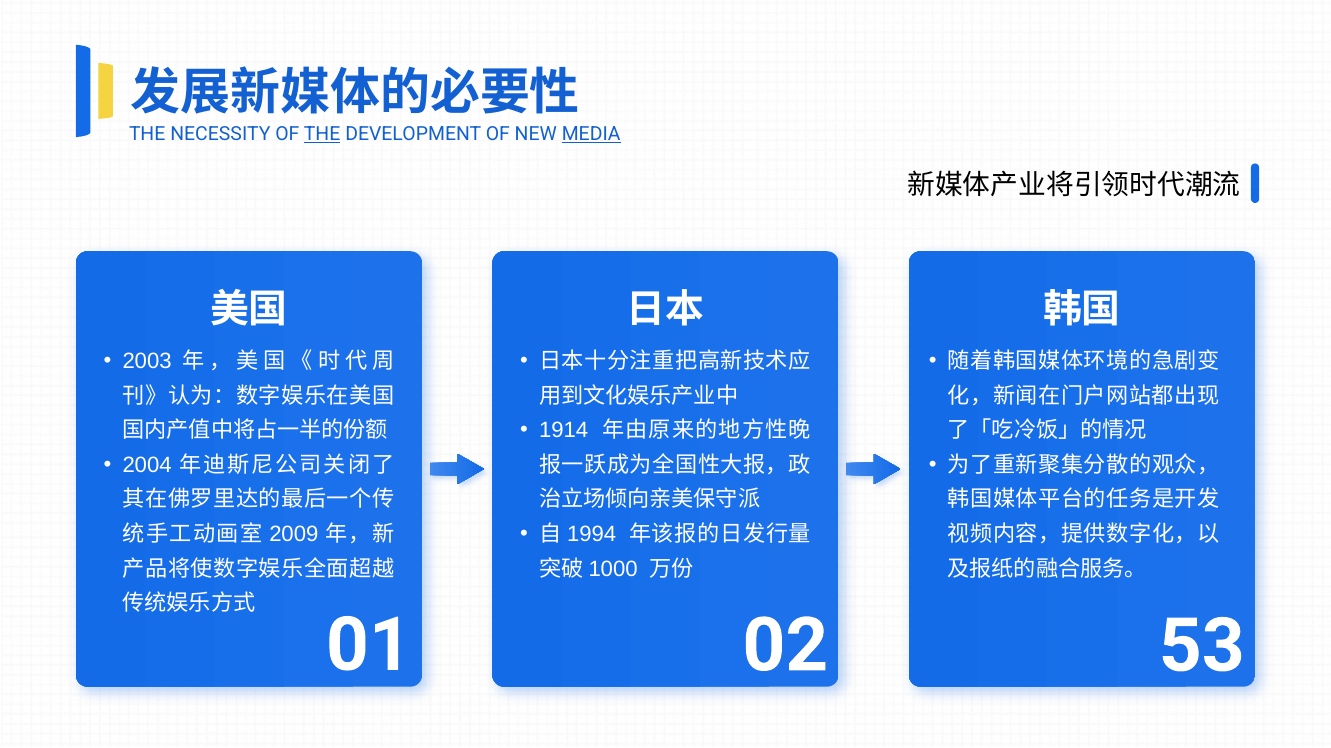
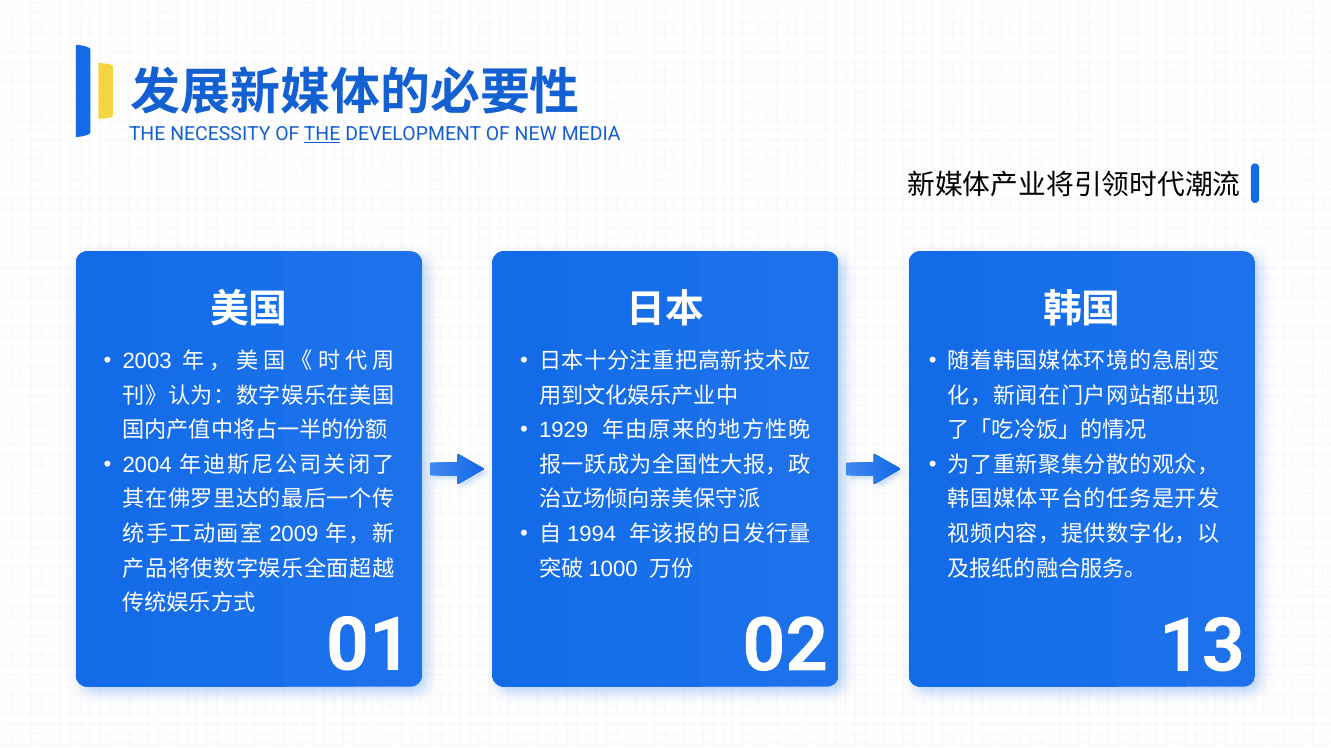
MEDIA underline: present -> none (591, 134)
1914: 1914 -> 1929 (564, 431)
53: 53 -> 13 (1202, 647)
